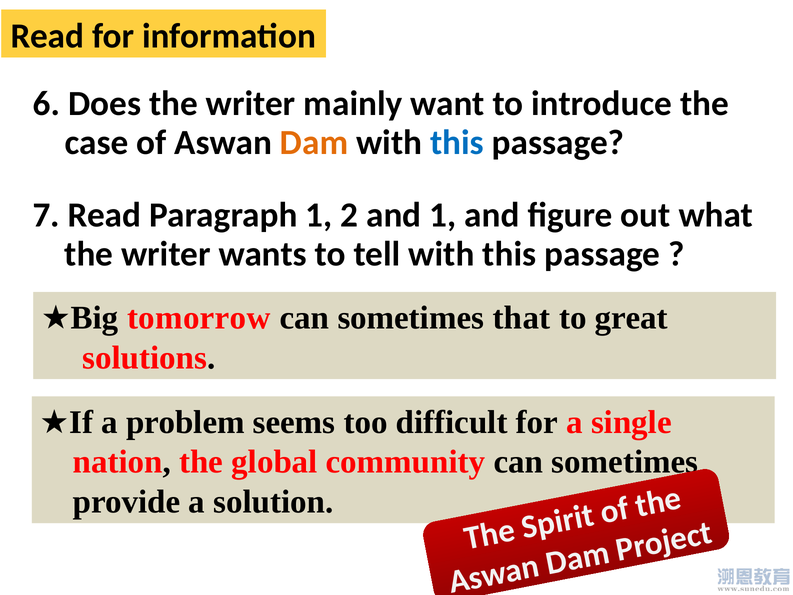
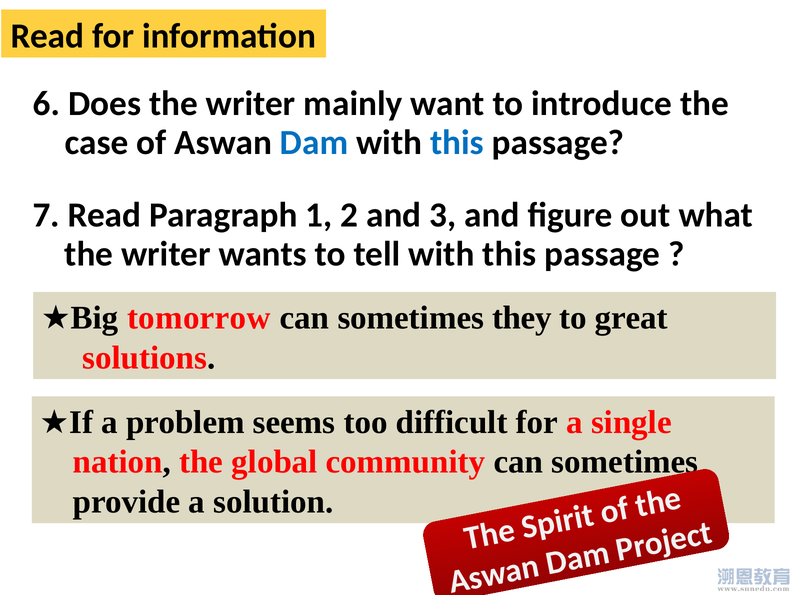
Dam colour: orange -> blue (314, 143)
and 1: 1 -> 3 (443, 215)
that: that -> they (522, 318)
